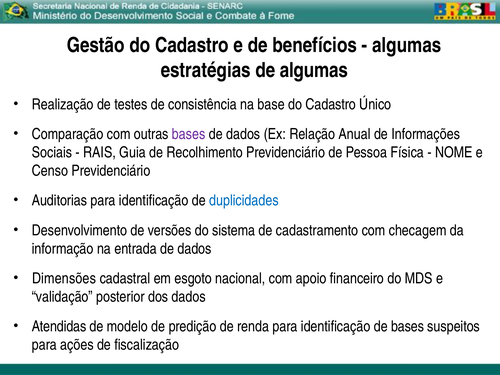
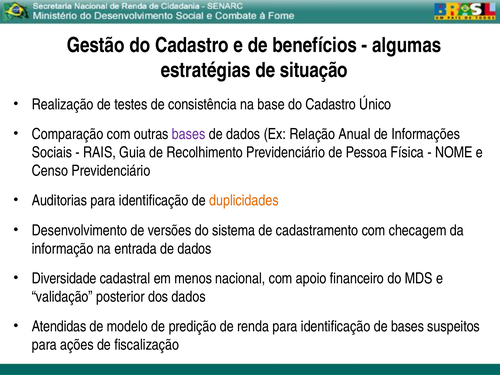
de algumas: algumas -> situação (314, 70)
duplicidades colour: blue -> orange (244, 201)
Dimensões: Dimensões -> Diversidade (64, 278)
esgoto: esgoto -> menos (193, 278)
